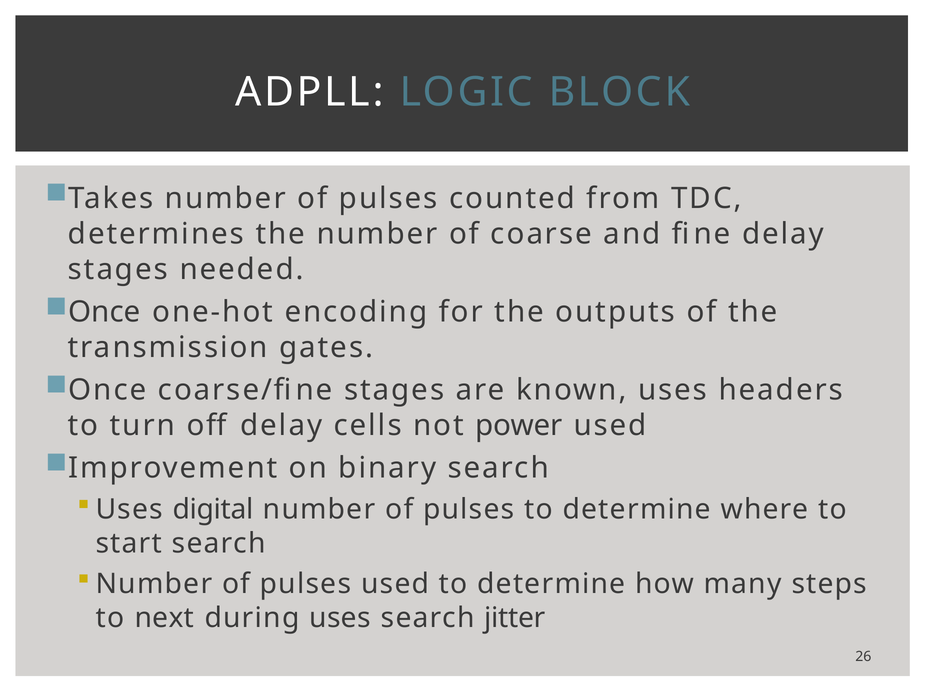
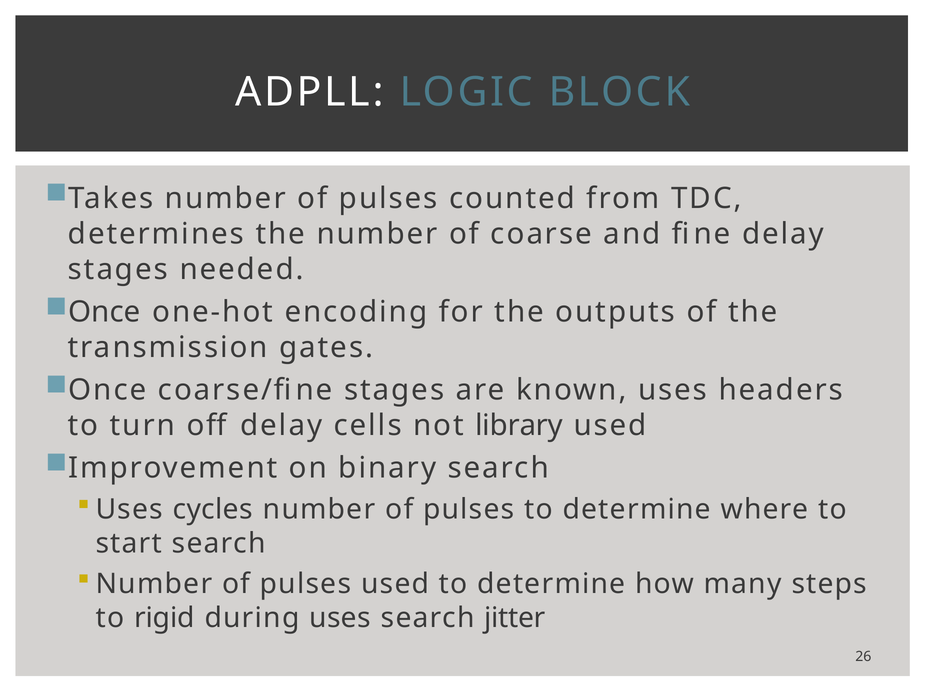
power: power -> library (519, 426)
digital: digital -> cycles (213, 510)
next: next -> rigid (164, 618)
